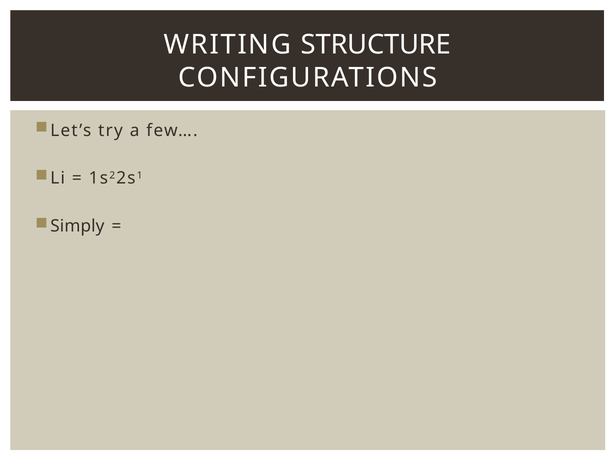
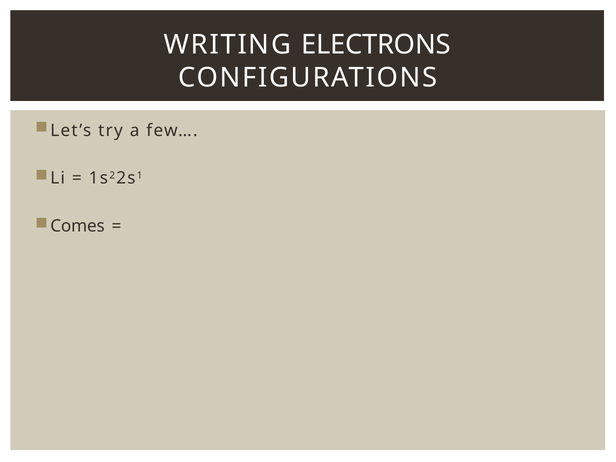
STRUCTURE: STRUCTURE -> ELECTRONS (376, 45)
Simply: Simply -> Comes (78, 226)
